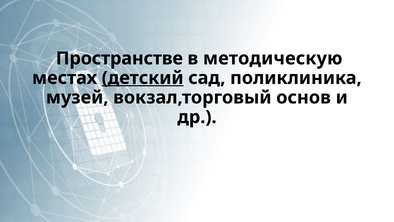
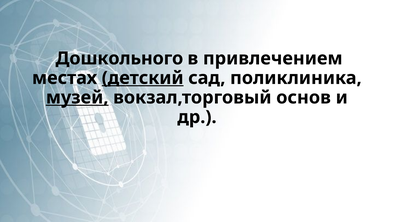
Пространстве: Пространстве -> Дошкольного (119, 58)
методическую: методическую -> привлечением (273, 58)
музей underline: none -> present (77, 97)
